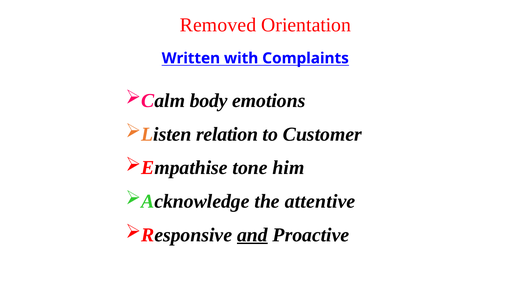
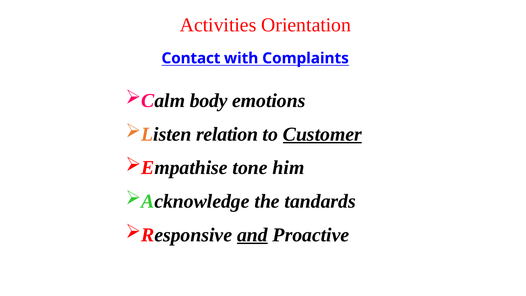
Removed: Removed -> Activities (218, 25)
Written: Written -> Contact (191, 58)
Customer underline: none -> present (322, 134)
attentive: attentive -> tandards (320, 201)
